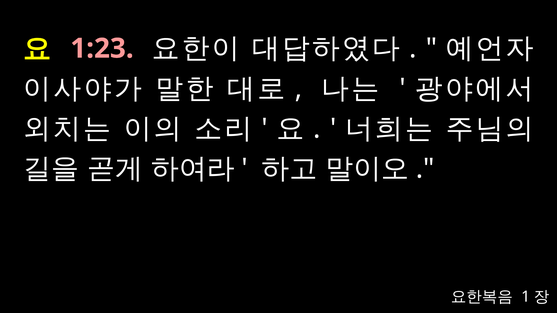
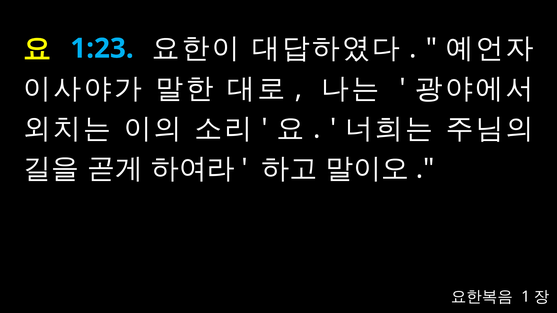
1:23 colour: pink -> light blue (102, 49)
